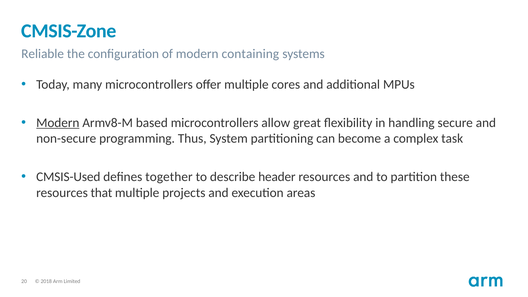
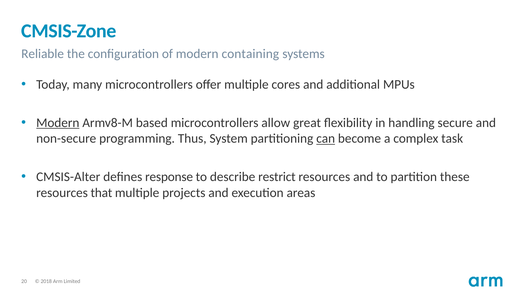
can underline: none -> present (326, 139)
CMSIS-Used: CMSIS-Used -> CMSIS-Alter (68, 177)
together: together -> response (169, 177)
header: header -> restrict (277, 177)
